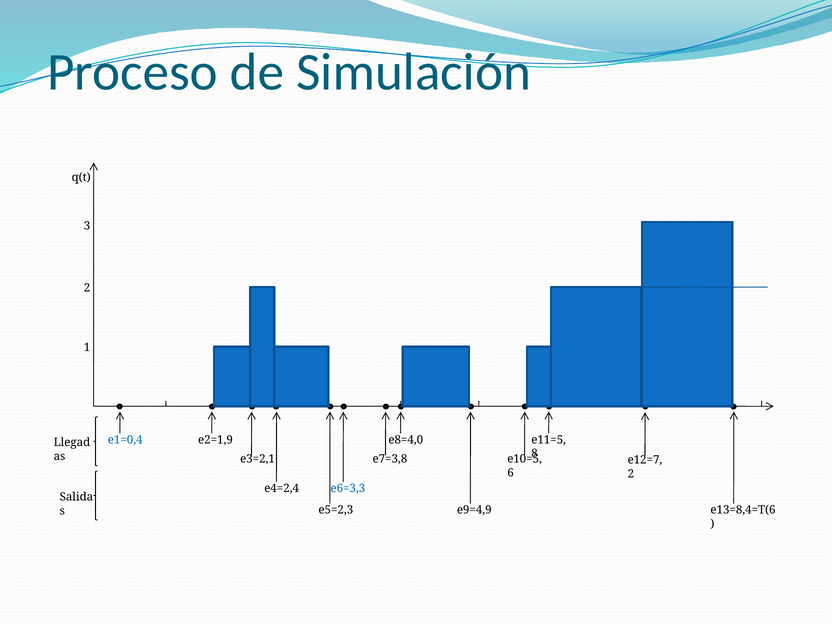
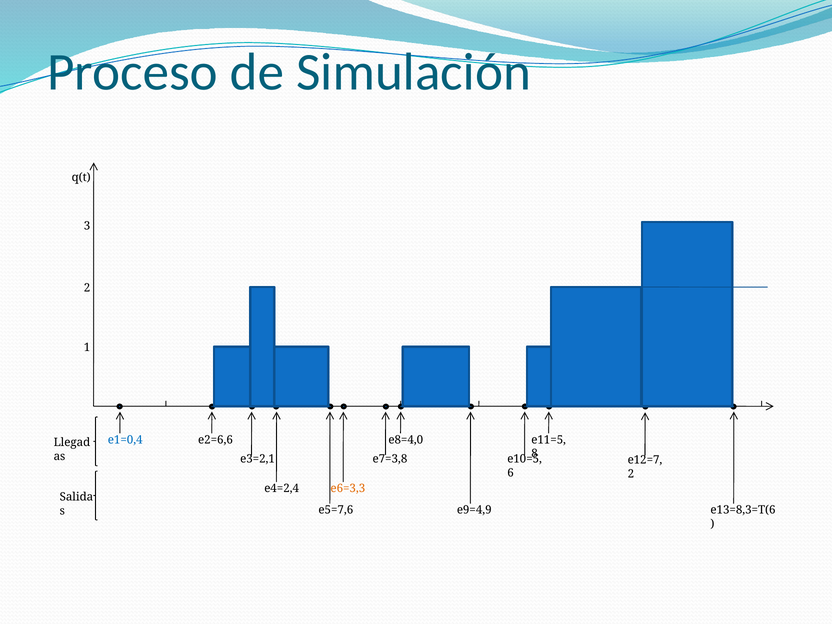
e2=1,9: e2=1,9 -> e2=6,6 (215, 440)
e6=3,3 colour: blue -> orange (348, 488)
e5=2,3: e5=2,3 -> e5=7,6 (336, 510)
e13=8,4=T(6: e13=8,4=T(6 -> e13=8,3=T(6 (743, 510)
